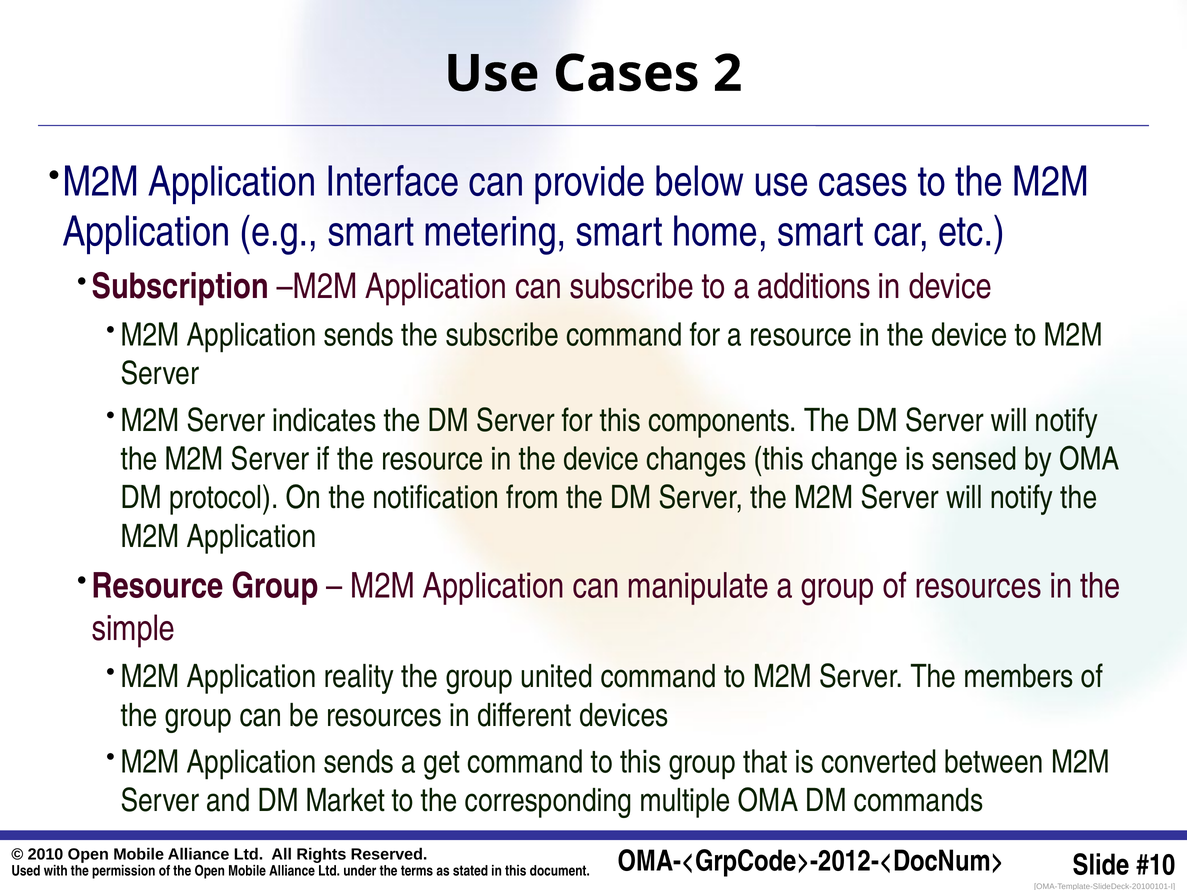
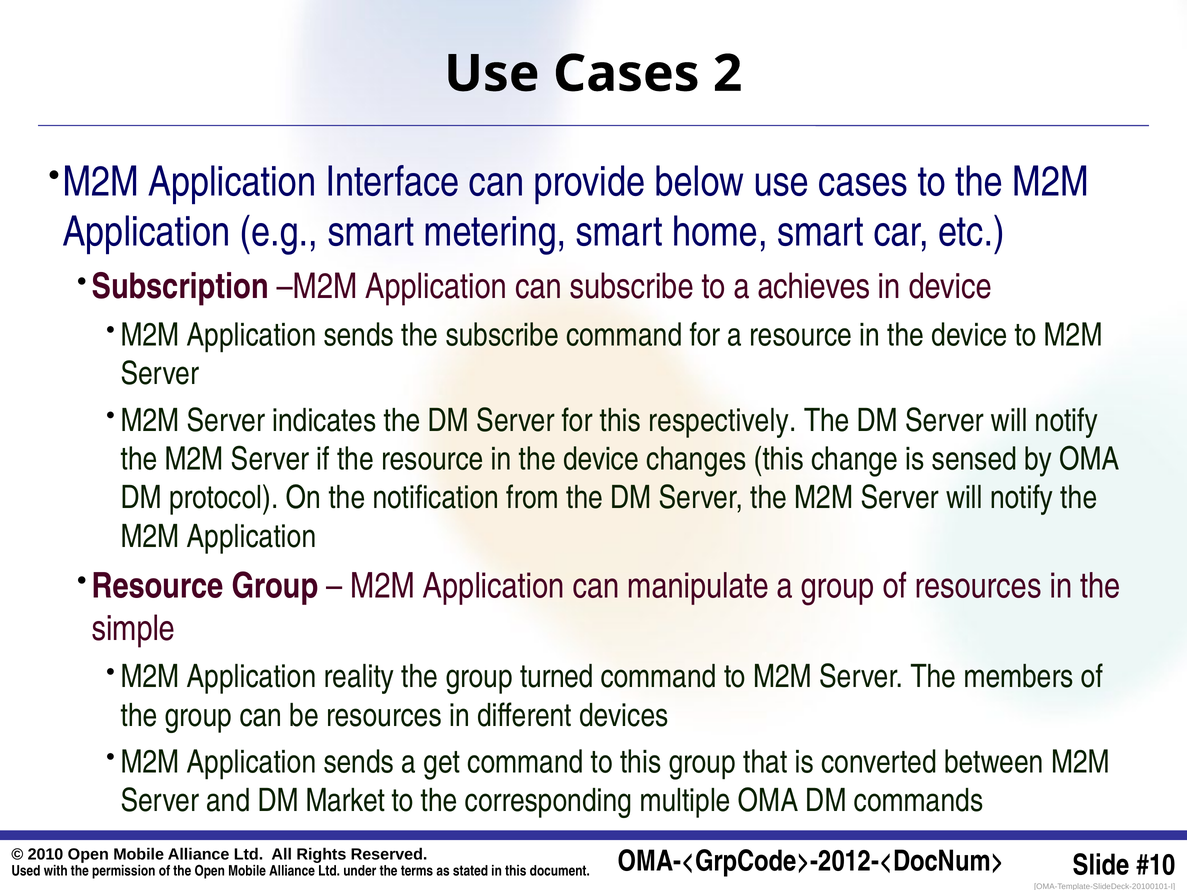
additions: additions -> achieves (814, 287)
components: components -> respectively (722, 421)
united: united -> turned (557, 677)
